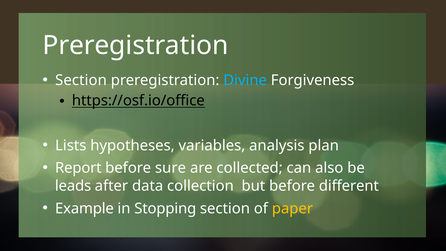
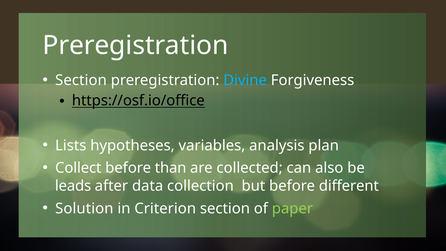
Report: Report -> Collect (78, 168)
sure: sure -> than (171, 168)
Example: Example -> Solution (84, 208)
Stopping: Stopping -> Criterion (165, 208)
paper colour: yellow -> light green (292, 208)
